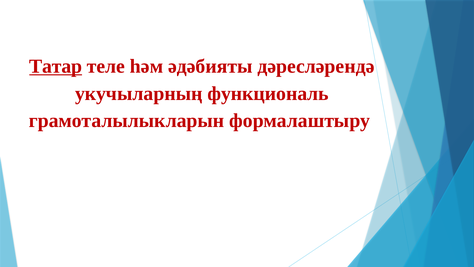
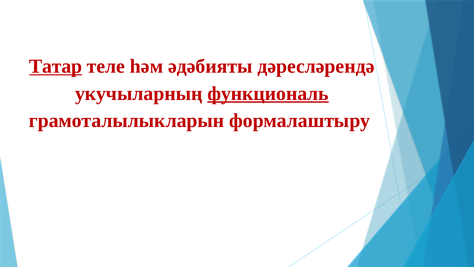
функциональ underline: none -> present (268, 93)
